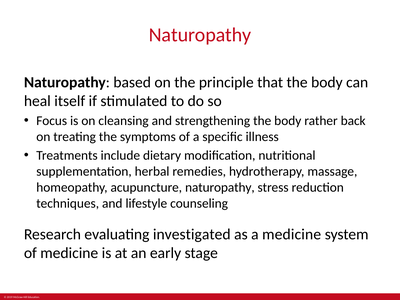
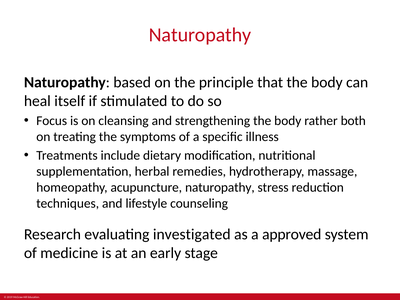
back: back -> both (353, 121)
a medicine: medicine -> approved (292, 234)
